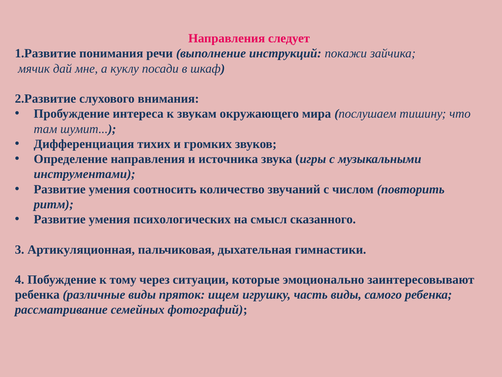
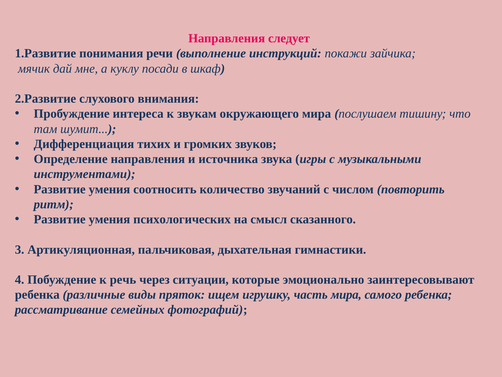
тому: тому -> речь (123, 279)
часть виды: виды -> мира (346, 294)
